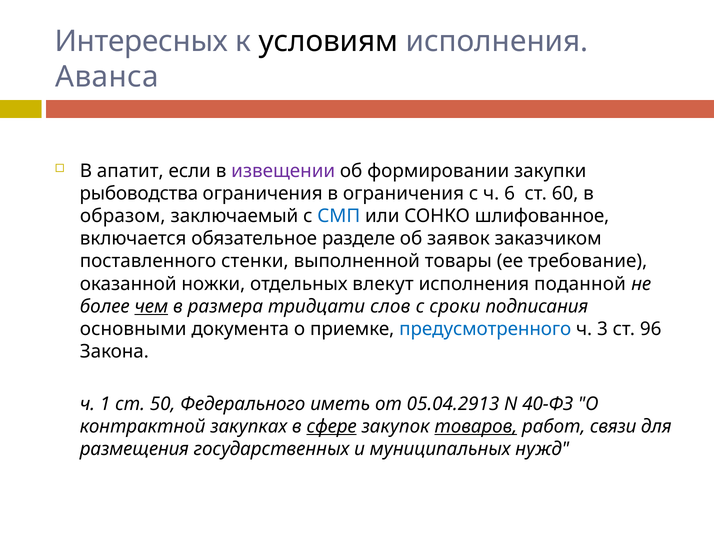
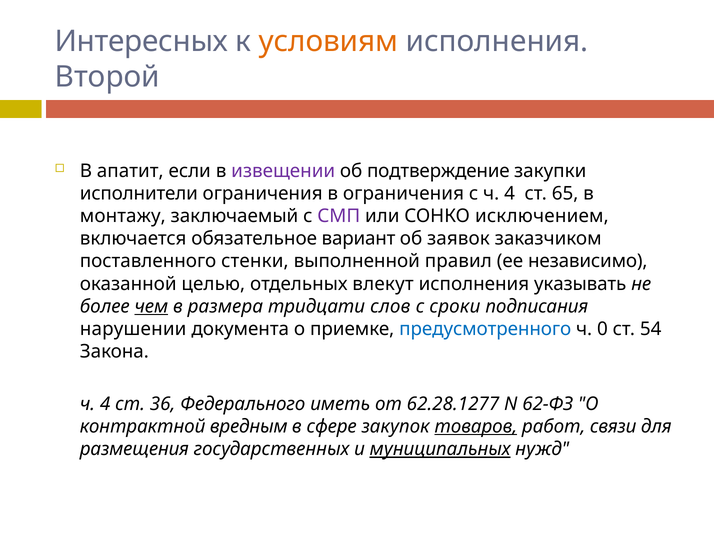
условиям colour: black -> orange (328, 41)
Аванса: Аванса -> Второй (107, 77)
формировании: формировании -> подтверждение (438, 171)
рыбоводства: рыбоводства -> исполнители (139, 193)
с ч 6: 6 -> 4 (510, 193)
60: 60 -> 65 (565, 193)
образом: образом -> монтажу (123, 216)
СМП colour: blue -> purple (339, 216)
шлифованное: шлифованное -> исключением (542, 216)
разделе: разделе -> вариант (359, 238)
товары: товары -> правил (458, 261)
требование: требование -> независимо (588, 261)
ножки: ножки -> целью (213, 284)
поданной: поданной -> указывать (580, 284)
основными: основными -> нарушении (133, 329)
3: 3 -> 0 (602, 329)
96: 96 -> 54 (651, 329)
1: 1 -> 4 (105, 404)
50: 50 -> 36 (163, 404)
05.04.2913: 05.04.2913 -> 62.28.1277 (453, 404)
40-ФЗ: 40-ФЗ -> 62-ФЗ (548, 404)
закупках: закупках -> вредным (249, 426)
сфере underline: present -> none (332, 426)
муниципальных underline: none -> present (440, 449)
